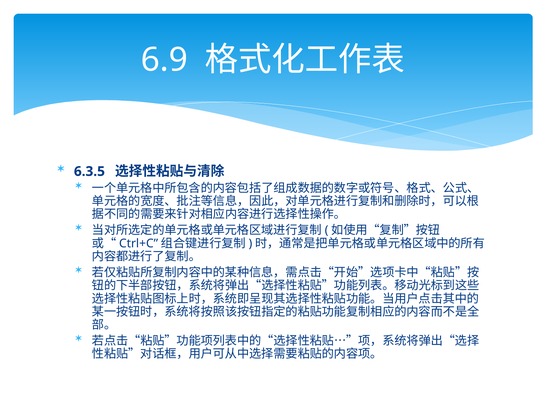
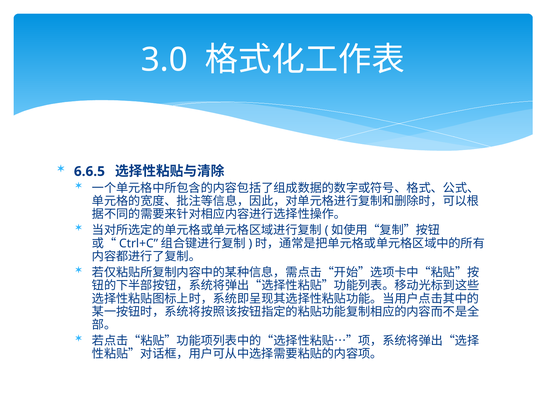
6.9: 6.9 -> 3.0 (164, 60)
6.3.5: 6.3.5 -> 6.6.5 (89, 172)
